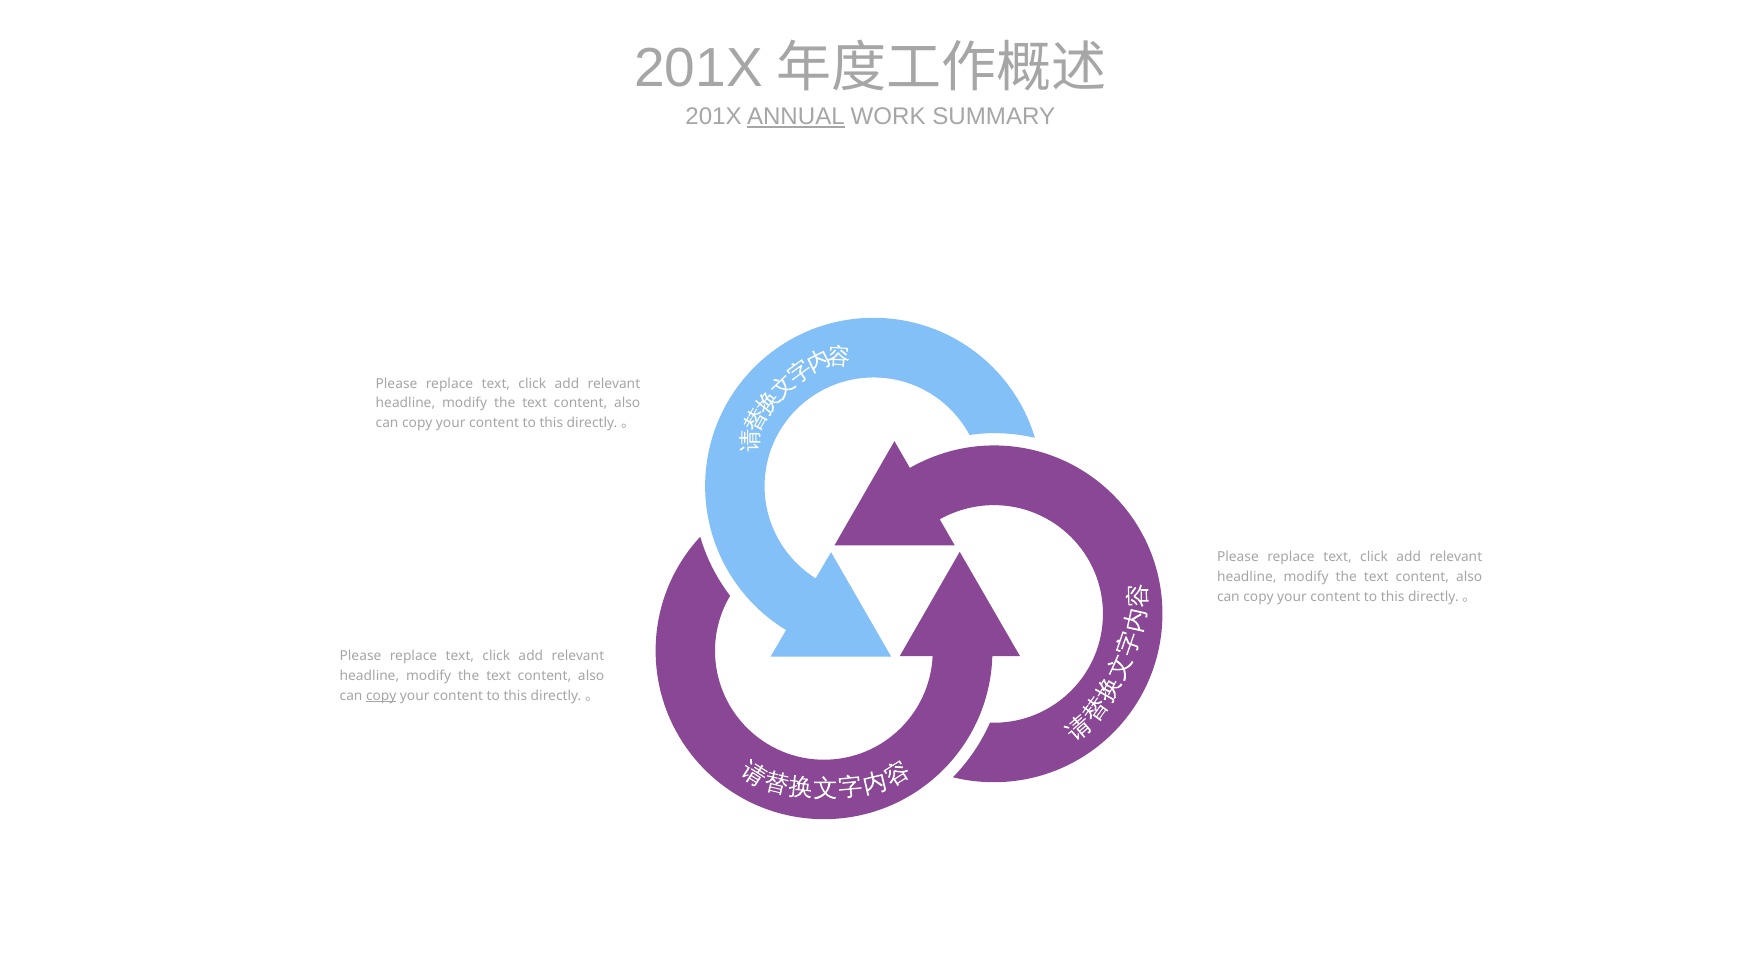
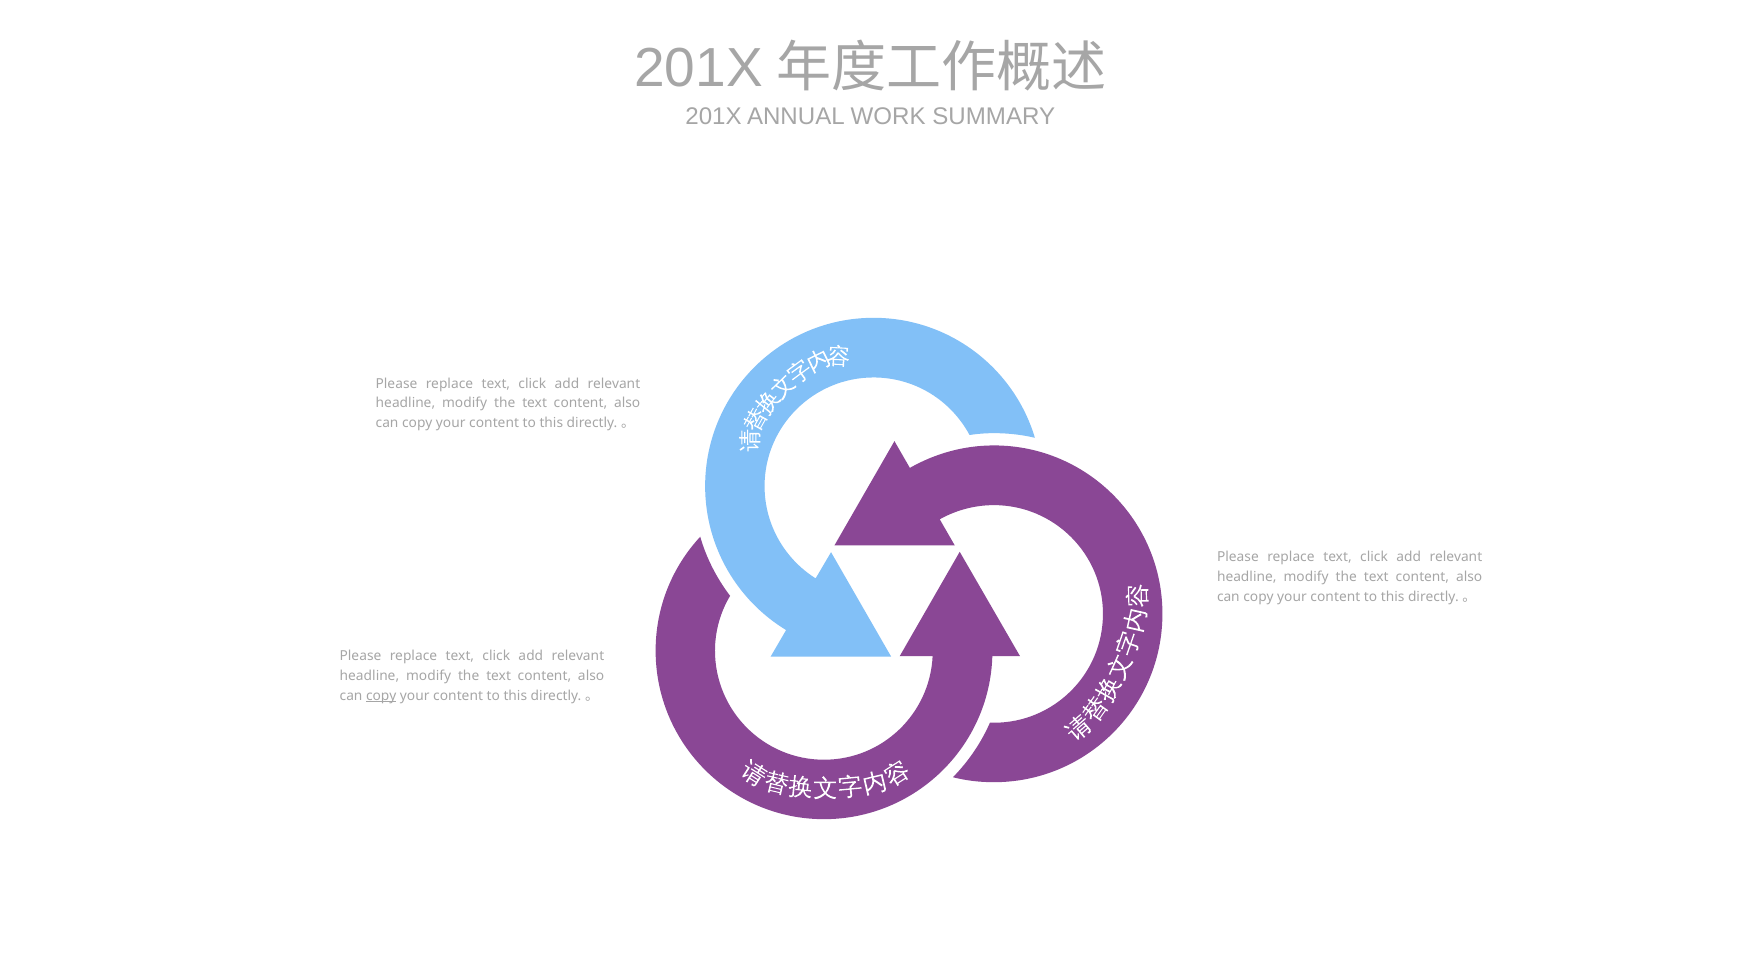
ANNUAL underline: present -> none (796, 117)
